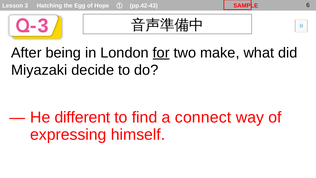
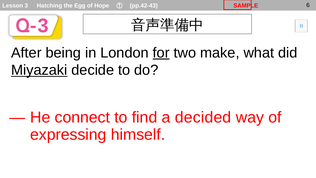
Miyazaki underline: none -> present (39, 70)
different: different -> connect (82, 117)
connect: connect -> decided (203, 117)
